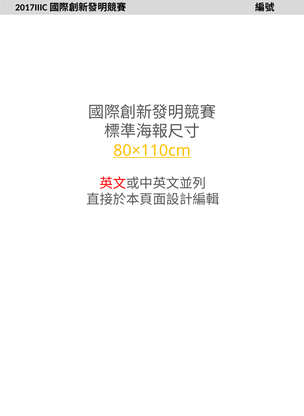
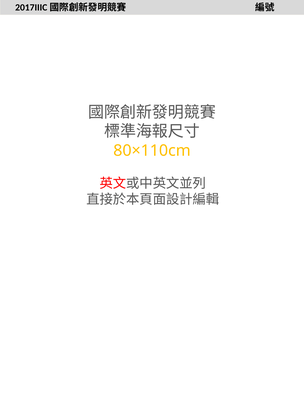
80×110cm underline: present -> none (152, 151)
